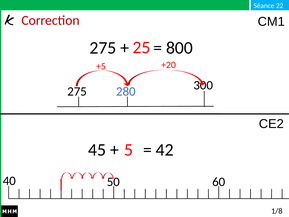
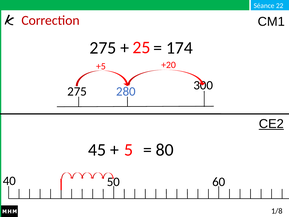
800: 800 -> 174 (179, 48)
CE2 underline: none -> present (271, 124)
42: 42 -> 80 (165, 150)
